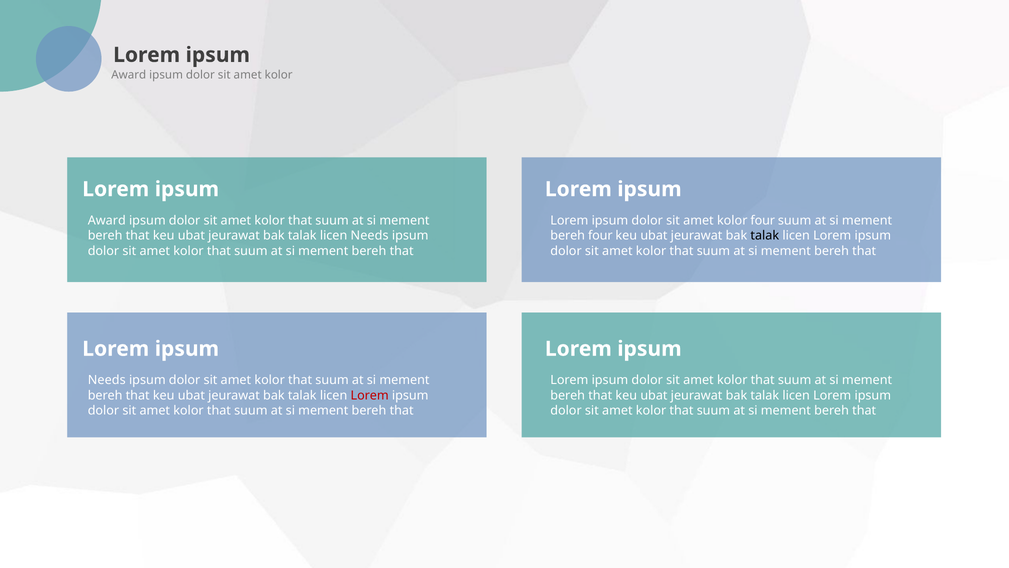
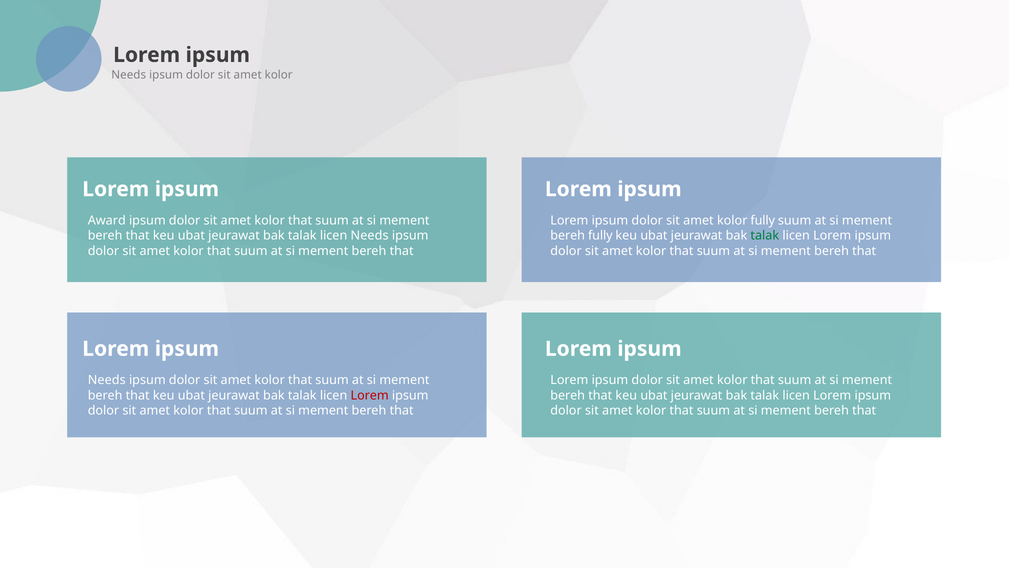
Award: Award -> Needs (129, 75)
kolor four: four -> fully (763, 220)
bereh four: four -> fully (600, 236)
talak colour: black -> green (765, 236)
